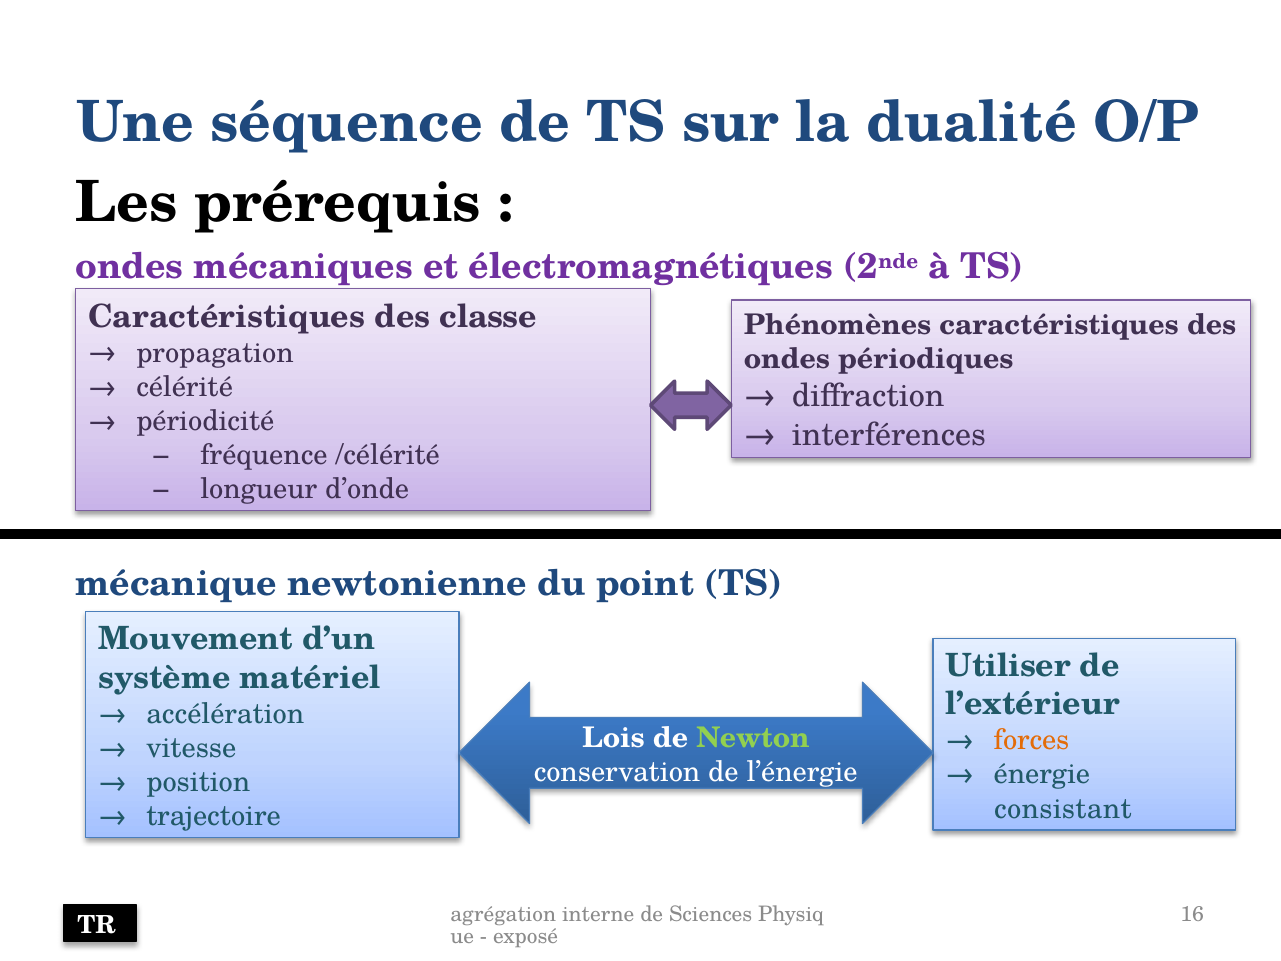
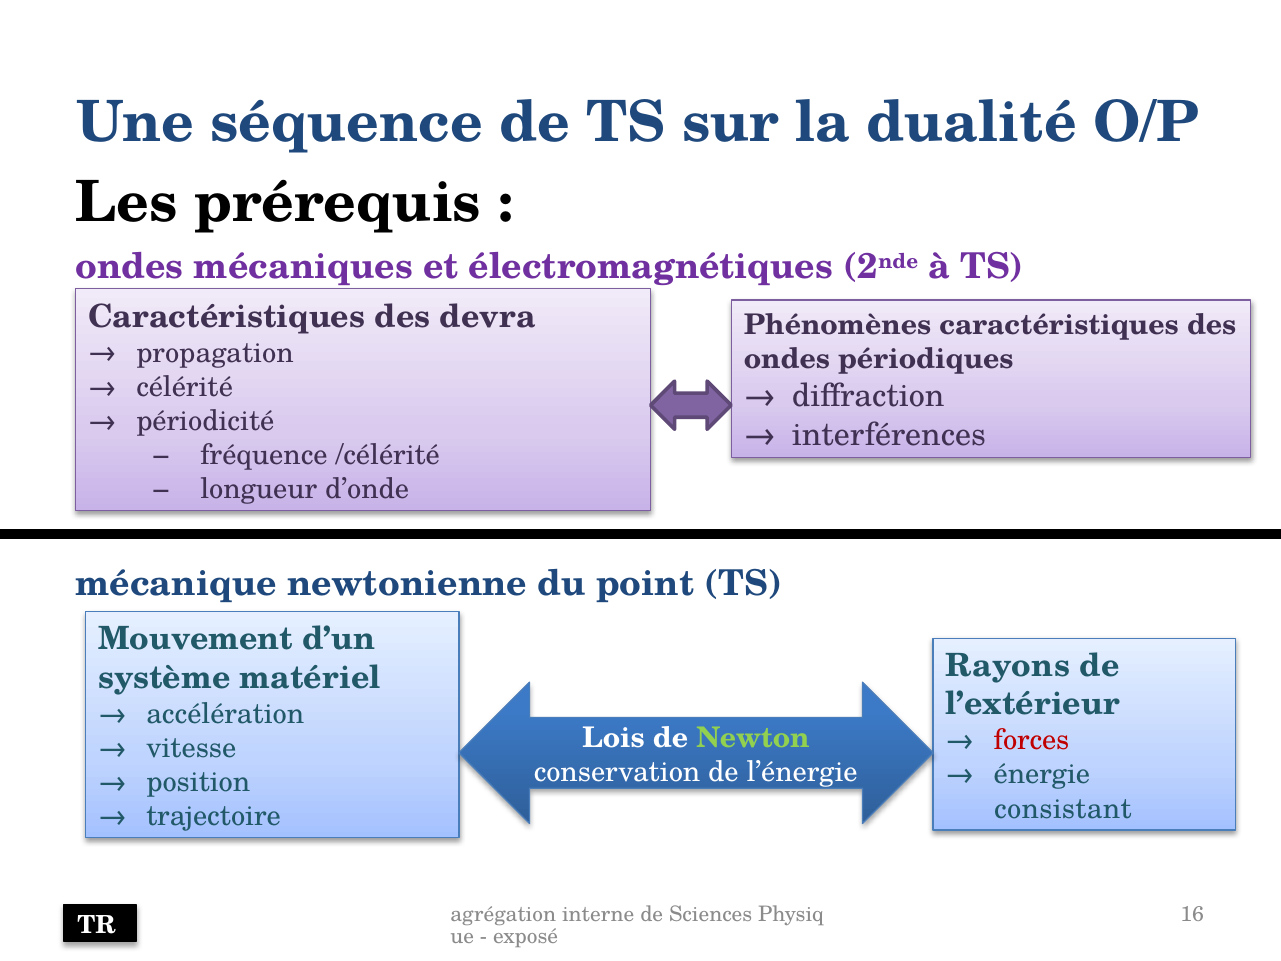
classe: classe -> devra (488, 316)
Utiliser: Utiliser -> Rayons (1008, 666)
forces colour: orange -> red (1032, 740)
